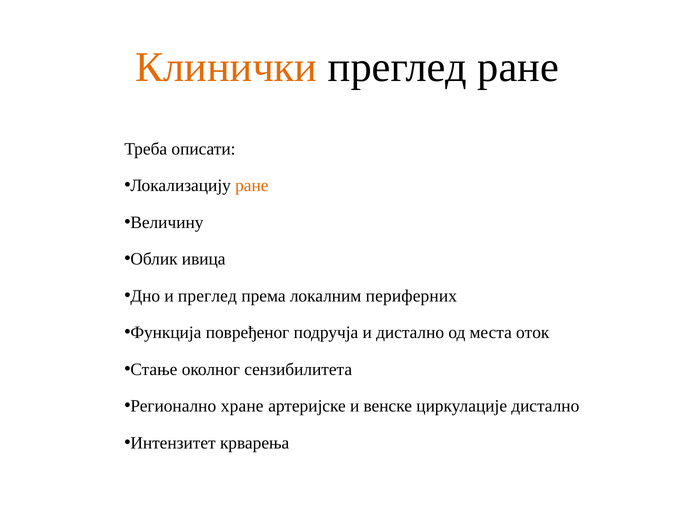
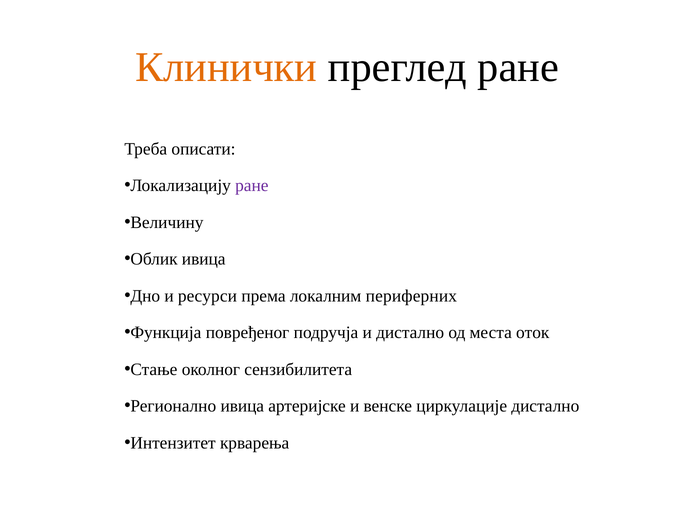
ране colour: orange -> purple (252, 186)
и преглед: преглед -> ресурси (207, 296)
Регионално хране: хране -> ивица (242, 406)
